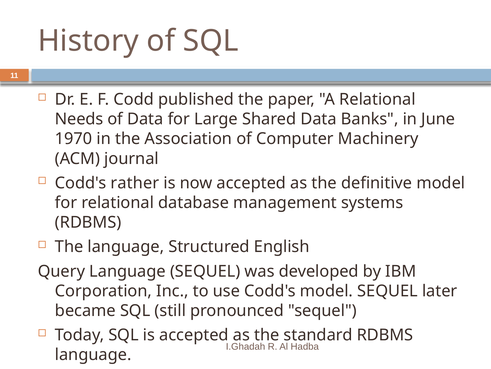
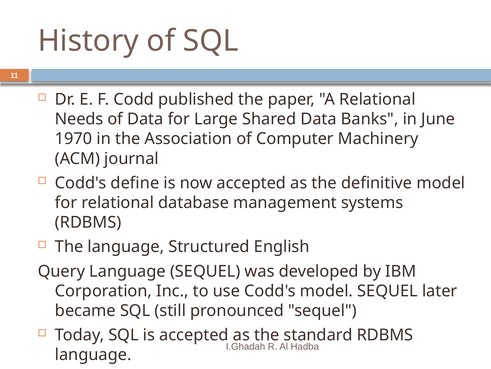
rather: rather -> define (135, 183)
